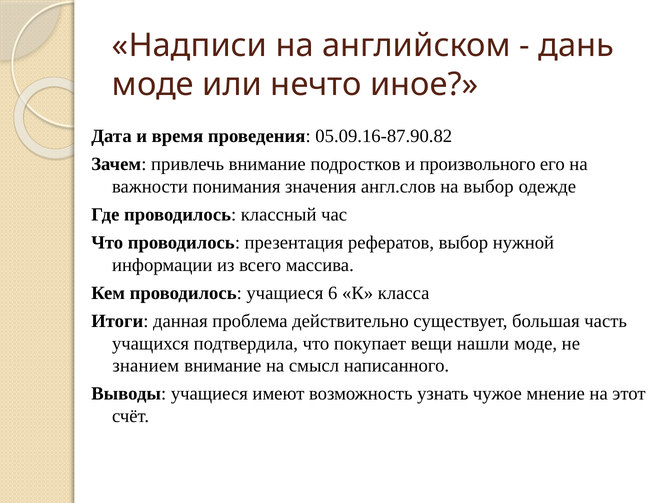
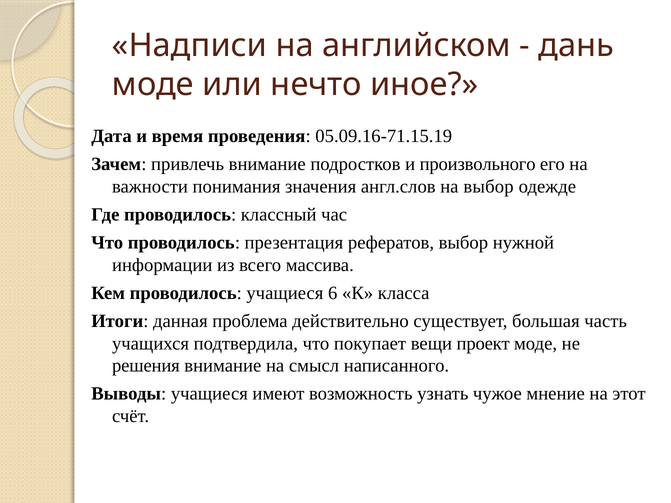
05.09.16-87.90.82: 05.09.16-87.90.82 -> 05.09.16-71.15.19 (384, 136)
нашли: нашли -> проект (483, 344)
знанием: знанием -> решения (146, 366)
